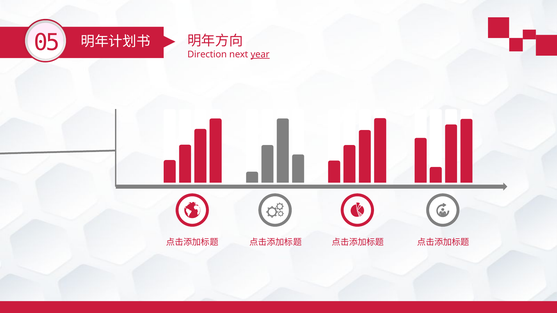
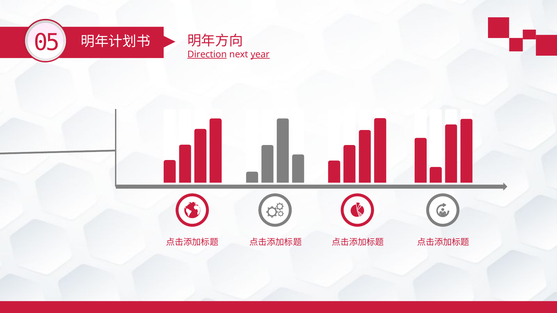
Direction underline: none -> present (207, 54)
